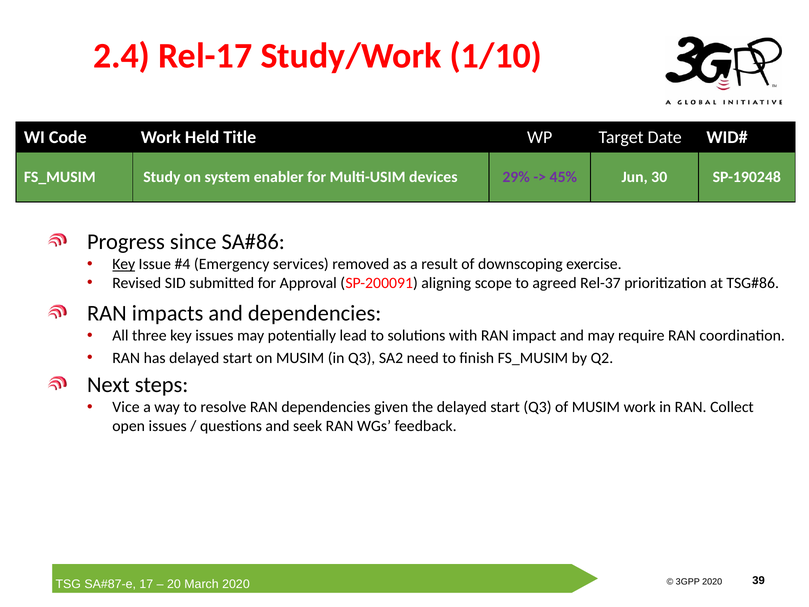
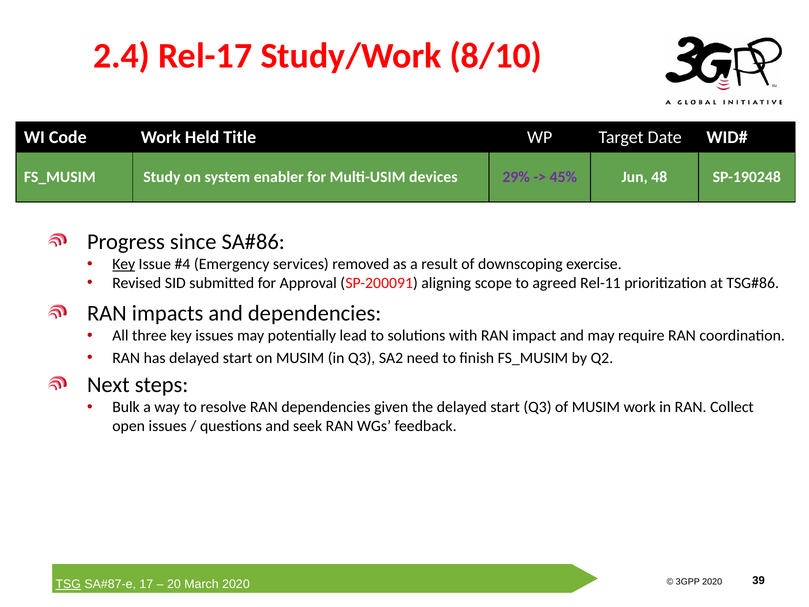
1/10: 1/10 -> 8/10 (496, 56)
30: 30 -> 48 (659, 177)
Rel-37: Rel-37 -> Rel-11 (600, 283)
Vice: Vice -> Bulk (126, 407)
TSG underline: none -> present (68, 584)
